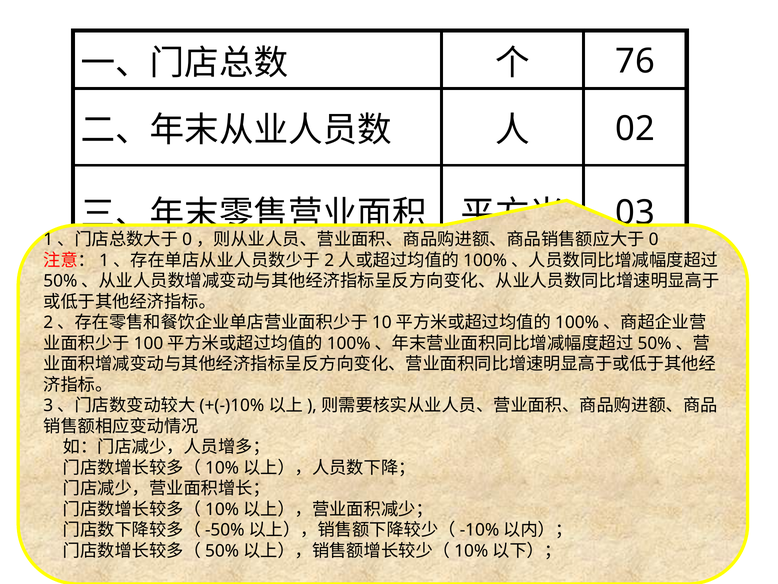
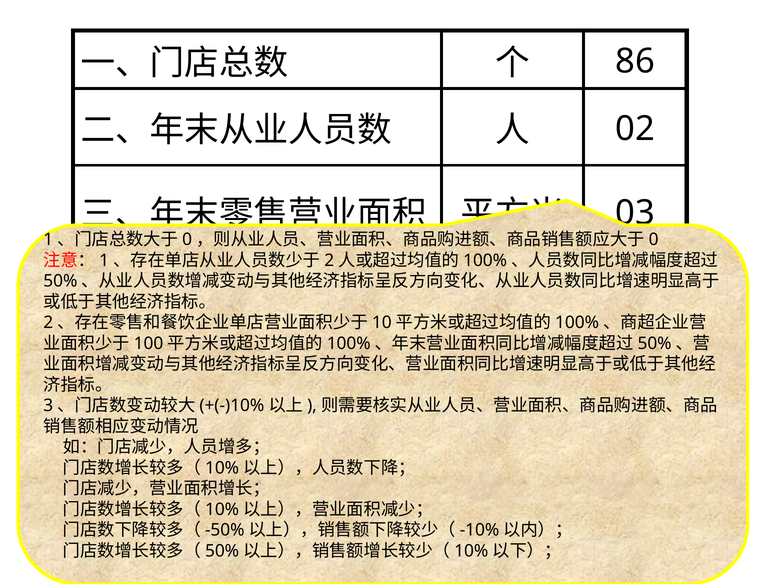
76: 76 -> 86 (635, 61)
